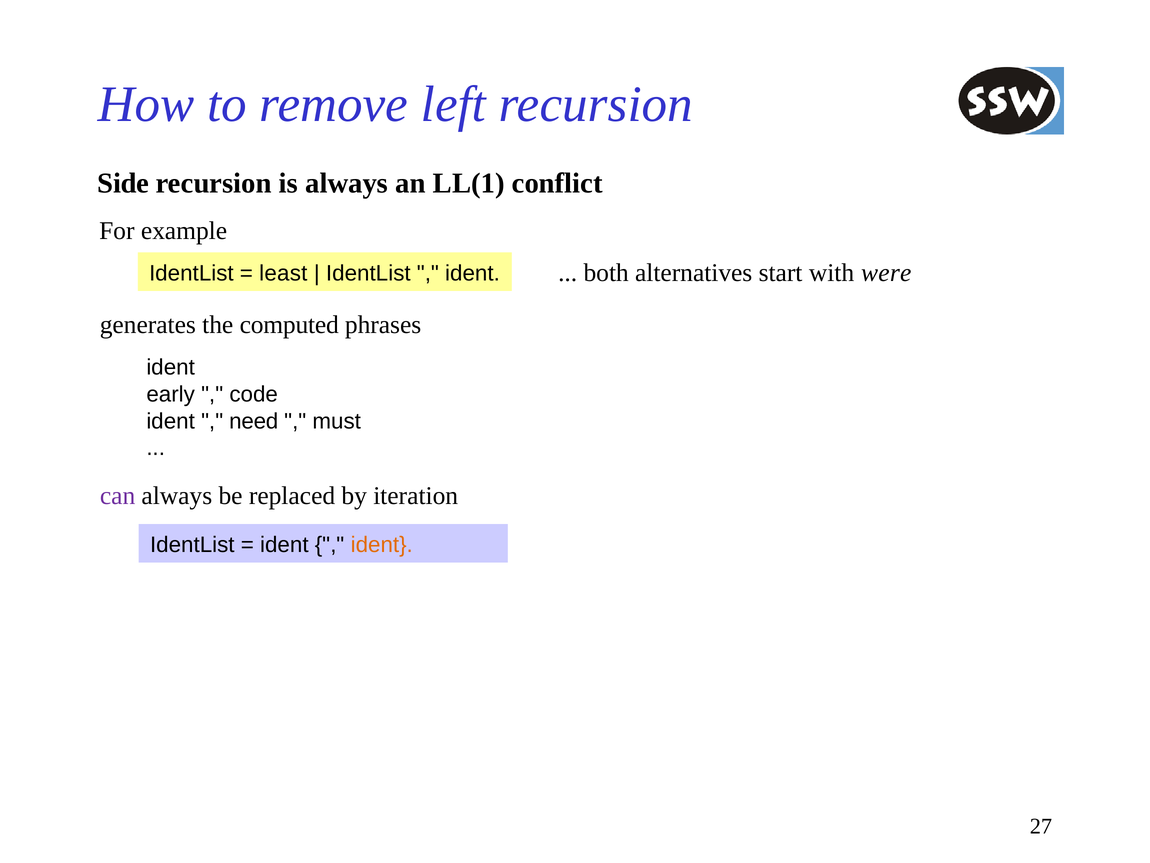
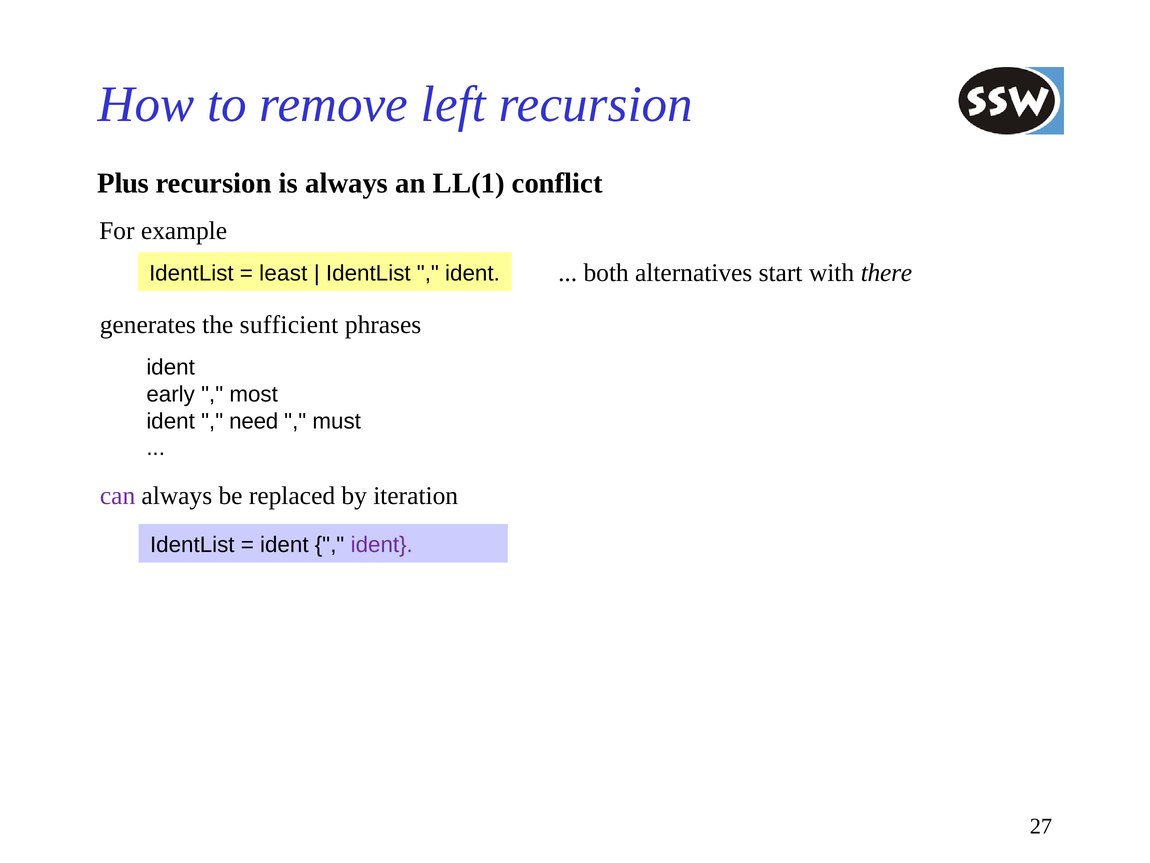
Side: Side -> Plus (123, 183)
were: were -> there (886, 273)
computed: computed -> sufficient (289, 325)
code: code -> most (254, 394)
ident colour: orange -> purple (382, 545)
